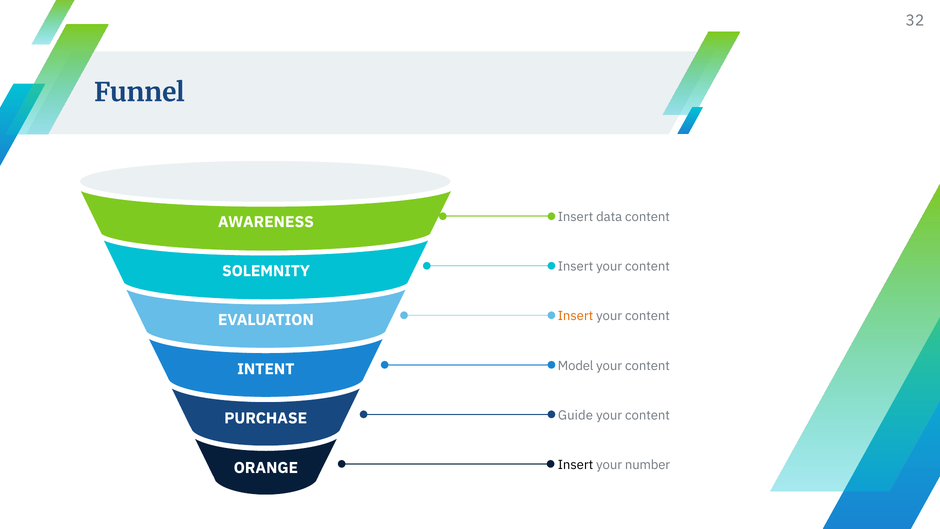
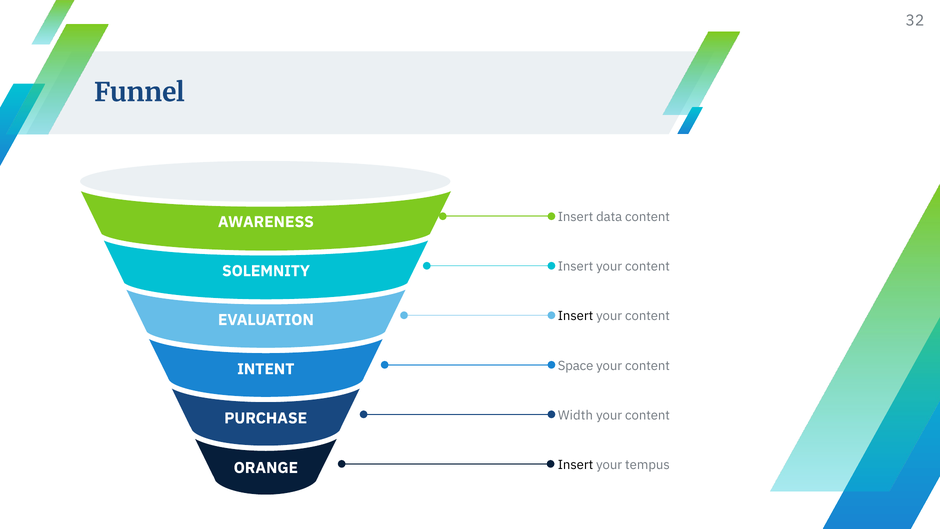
Insert colour: orange -> black (576, 316)
Model: Model -> Space (576, 366)
Guide: Guide -> Width (575, 415)
number: number -> tempus (647, 465)
